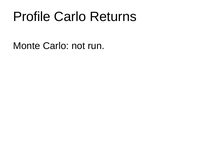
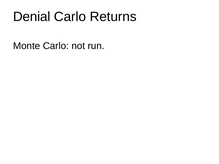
Profile: Profile -> Denial (32, 17)
